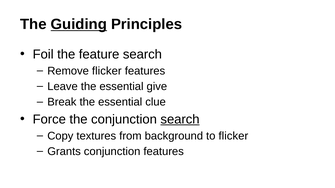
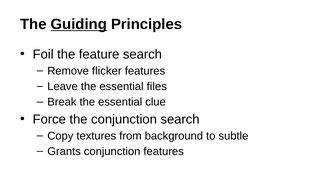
give: give -> files (157, 87)
search underline: present -> none (180, 120)
to flicker: flicker -> subtle (233, 136)
